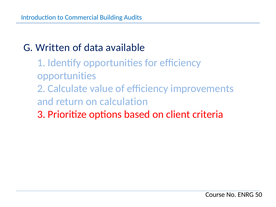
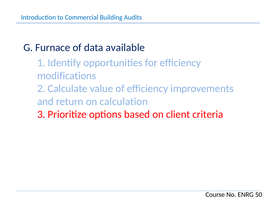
Written: Written -> Furnace (53, 48)
opportunities: opportunities -> modifications (67, 76)
